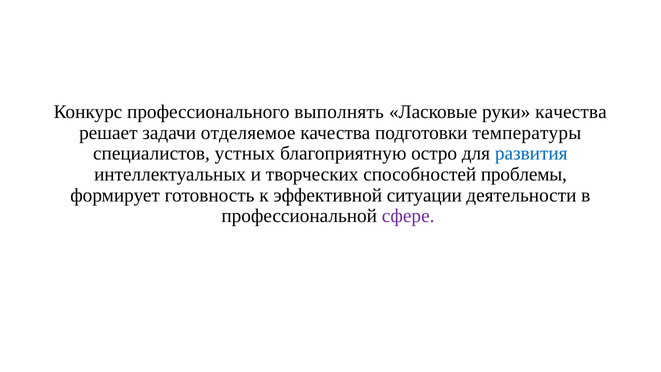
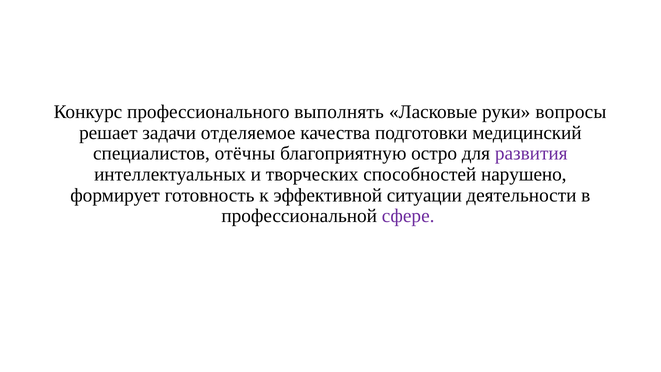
руки качества: качества -> вопросы (571, 112)
температуры: температуры -> медицинский (527, 133)
устных: устных -> отёчны (245, 153)
развития colour: blue -> purple (531, 153)
проблемы: проблемы -> нарушено (524, 174)
